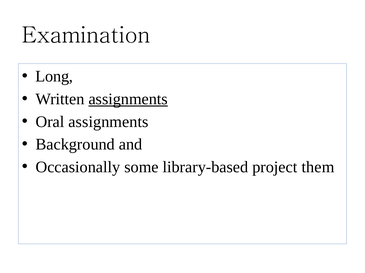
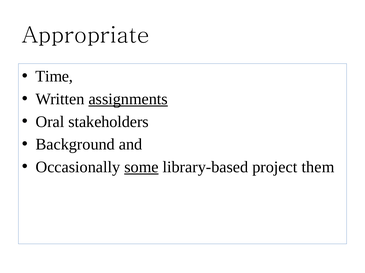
Examination: Examination -> Appropriate (86, 35)
Long: Long -> Time (54, 77)
Oral assignments: assignments -> stakeholders (109, 122)
some underline: none -> present (141, 167)
